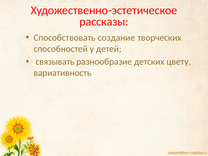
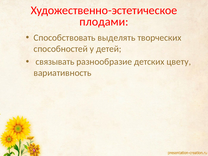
рассказы: рассказы -> плодами (104, 22)
создание: создание -> выделять (116, 38)
